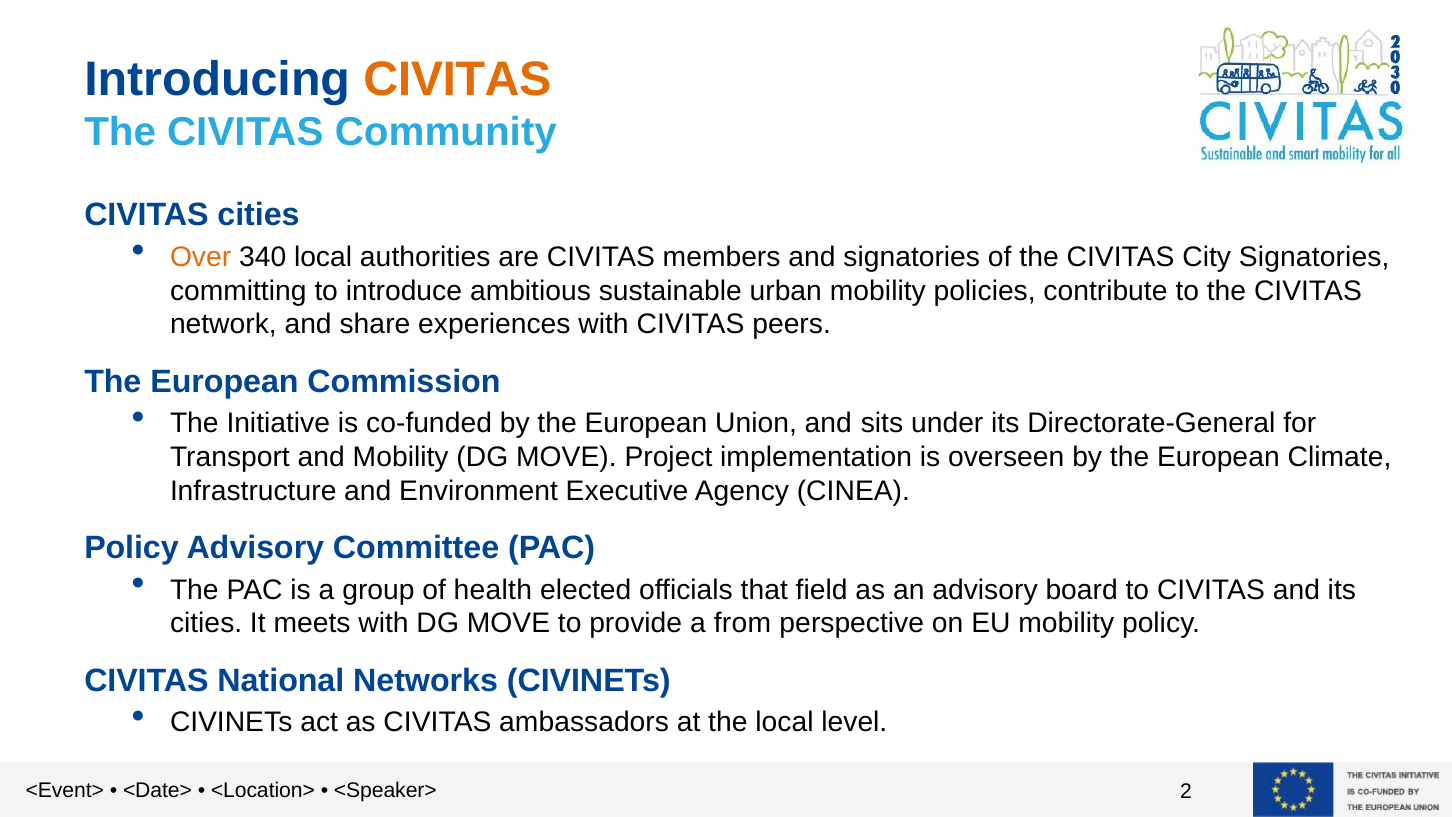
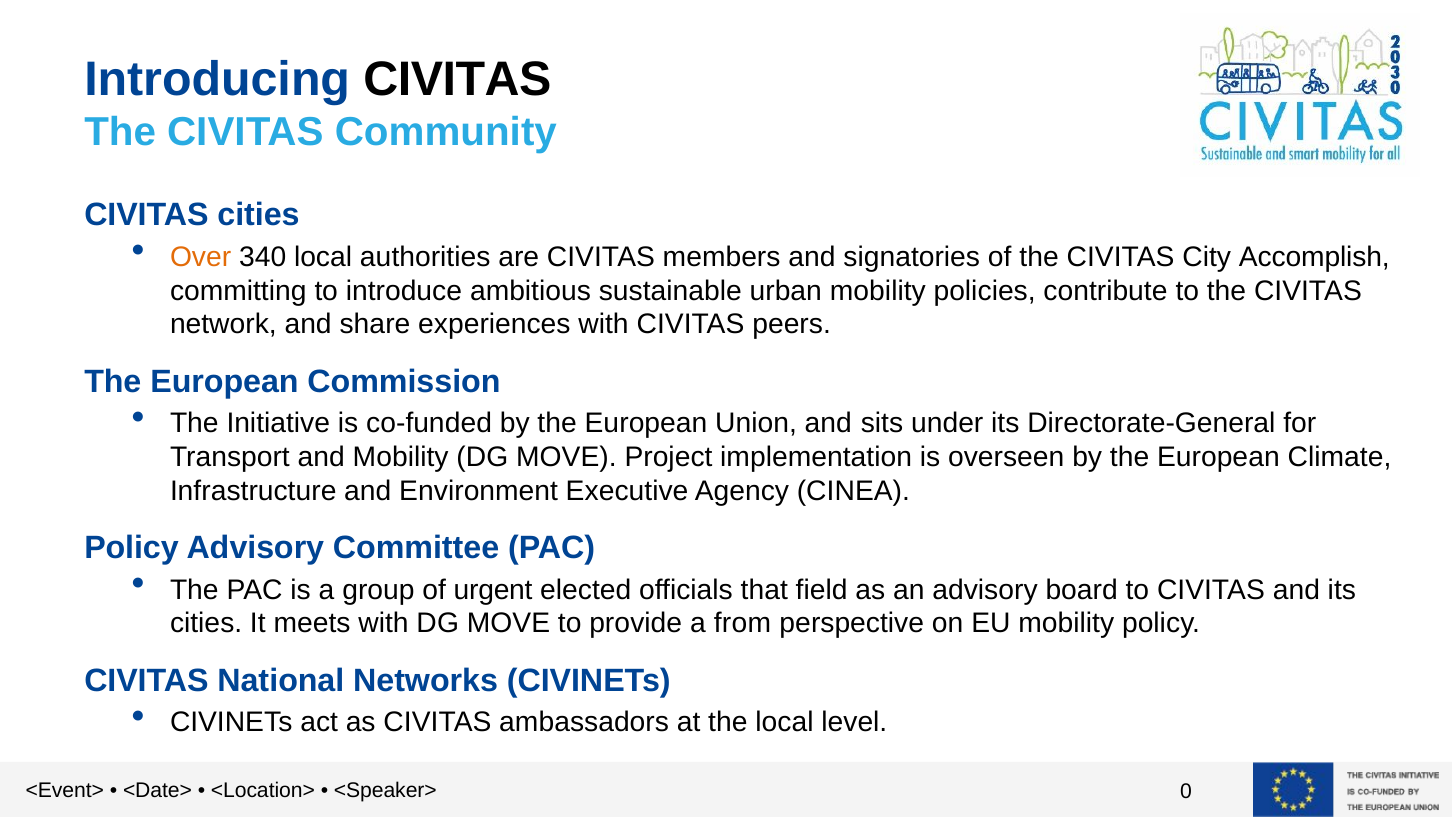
CIVITAS colour: orange -> black (457, 80)
City Signatories: Signatories -> Accomplish (1314, 257)
health: health -> urgent (493, 590)
2: 2 -> 0 (1186, 791)
